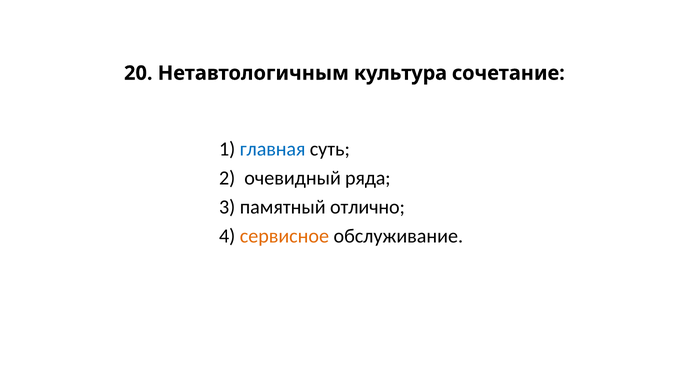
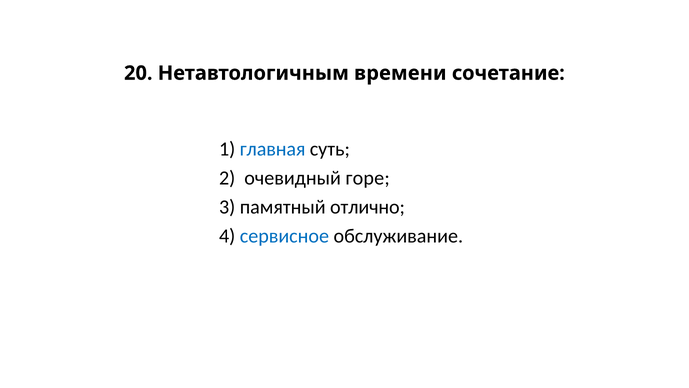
культура: культура -> времени (400, 73)
ряда: ряда -> горе (368, 178)
сервисное colour: orange -> blue (284, 236)
